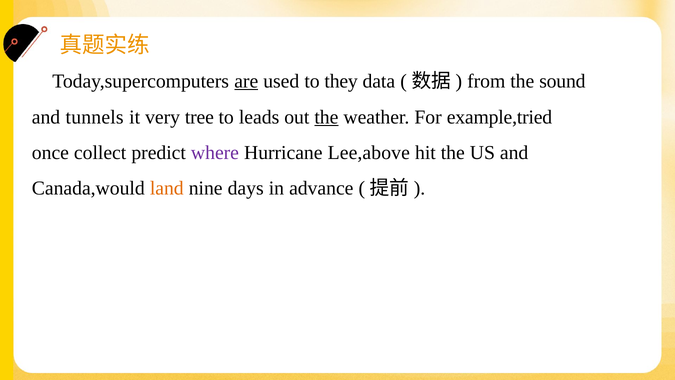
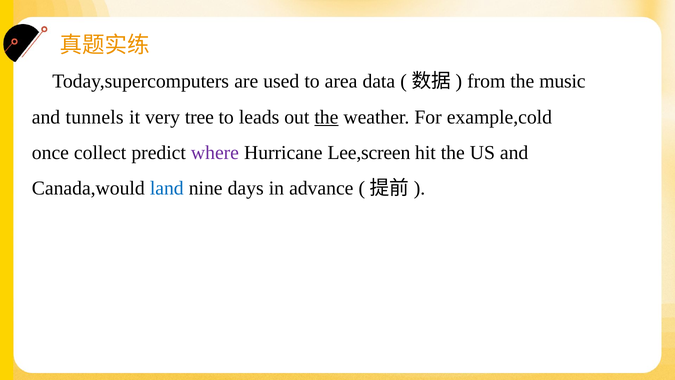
are underline: present -> none (246, 81)
they: they -> area (341, 81)
sound: sound -> music (562, 81)
example,tried: example,tried -> example,cold (499, 117)
Lee,above: Lee,above -> Lee,screen (369, 153)
land colour: orange -> blue (167, 188)
